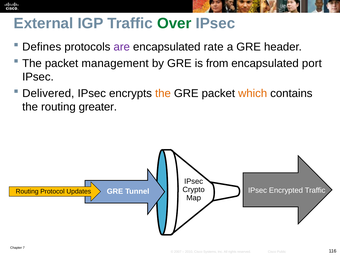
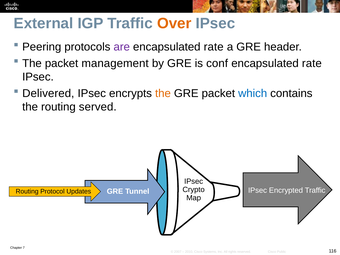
Over colour: green -> orange (174, 23)
Defines: Defines -> Peering (42, 47)
from: from -> conf (217, 63)
port: port -> rate (312, 63)
which colour: orange -> blue (253, 93)
greater: greater -> served (98, 107)
